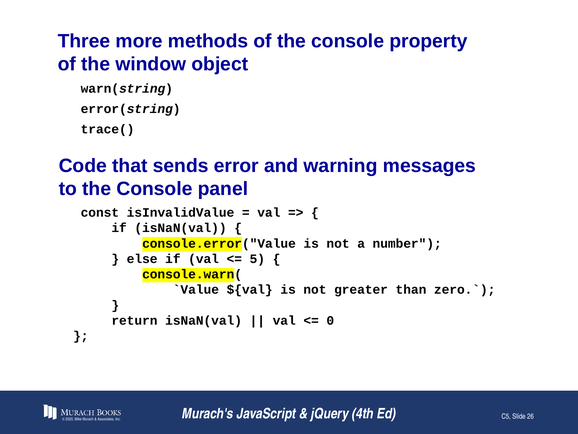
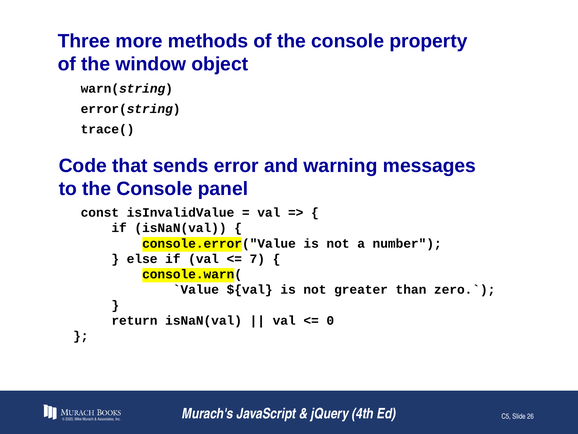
5: 5 -> 7 (257, 259)
